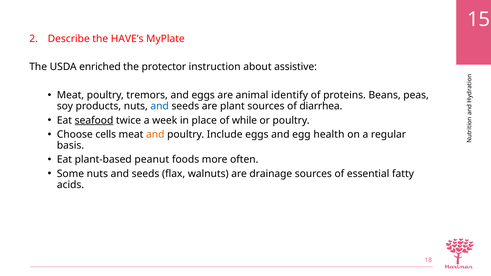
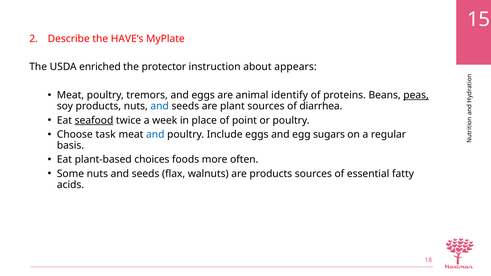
assistive: assistive -> appears (295, 67)
peas underline: none -> present (416, 95)
while: while -> point (244, 120)
cells: cells -> task (106, 134)
and colour: orange -> blue (155, 134)
health: health -> sugars (329, 134)
peanut: peanut -> choices (152, 160)
are drainage: drainage -> products (271, 174)
